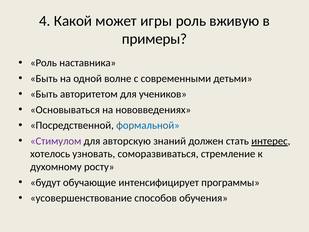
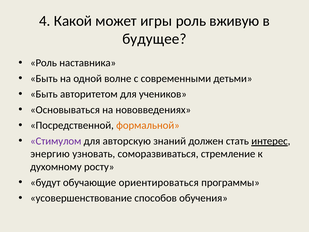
примеры: примеры -> будущее (154, 39)
формальной colour: blue -> orange (148, 125)
хотелось: хотелось -> энергию (50, 154)
интенсифицирует: интенсифицирует -> ориентироваться (159, 182)
